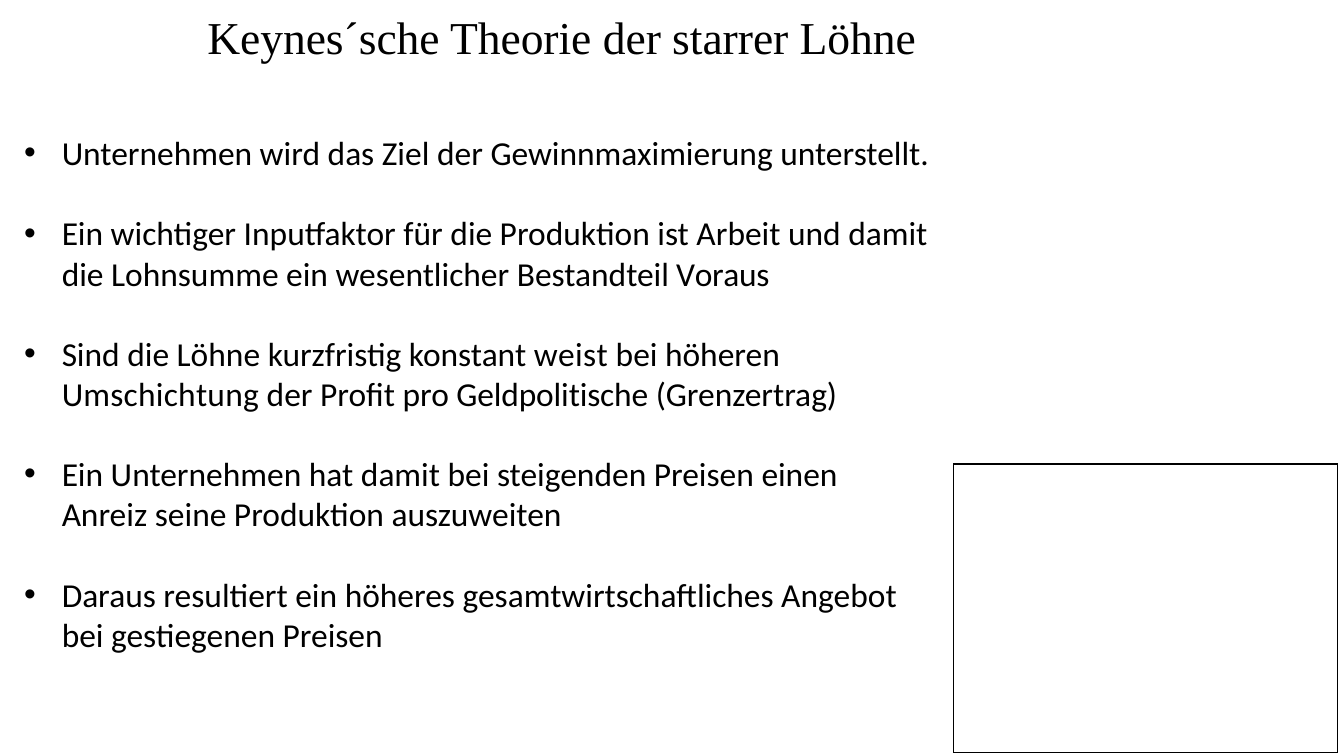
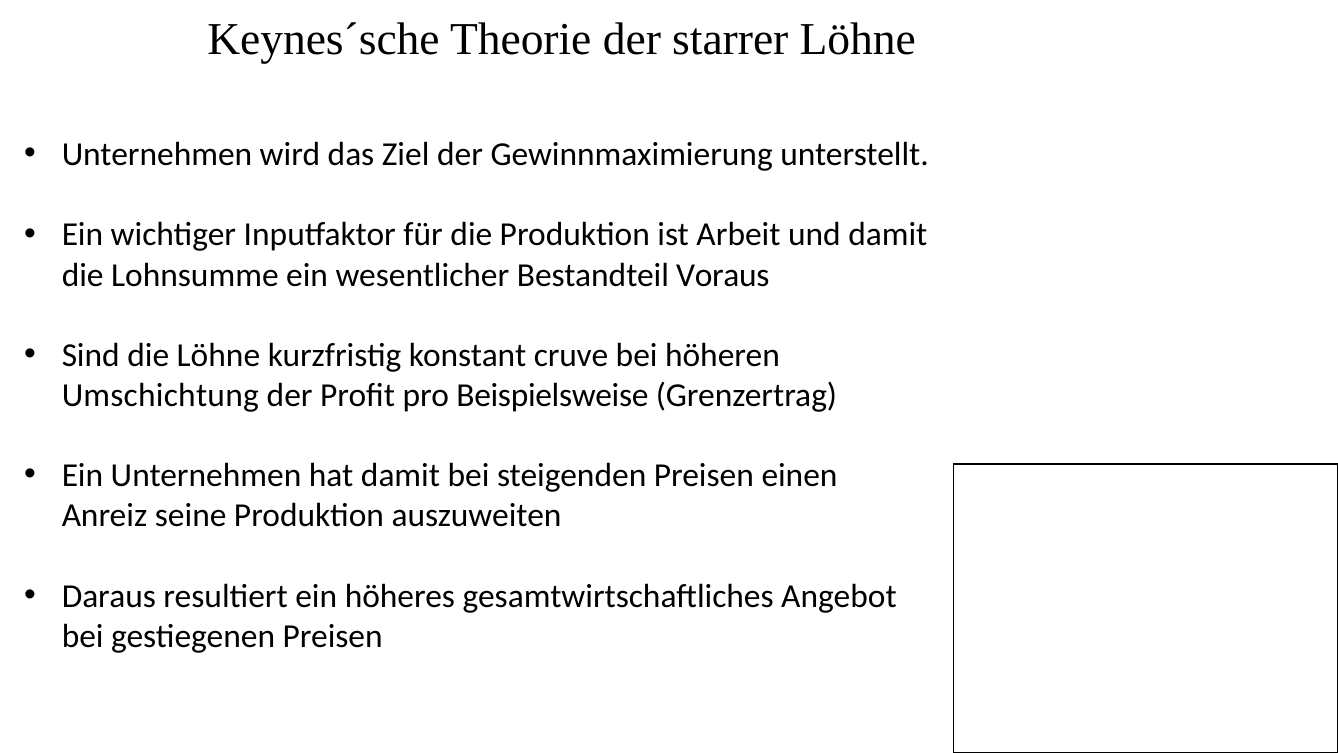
weist: weist -> cruve (571, 355)
Geldpolitische: Geldpolitische -> Beispielsweise (552, 395)
